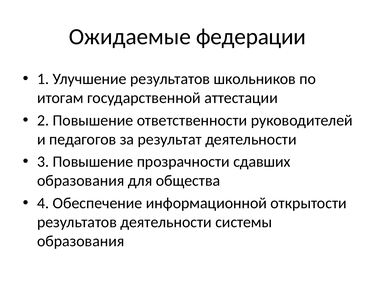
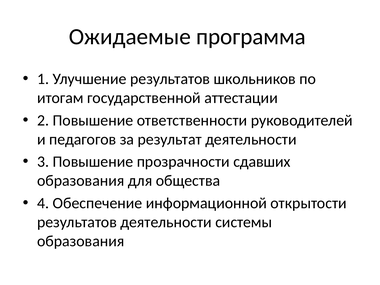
федерации: федерации -> программа (251, 37)
